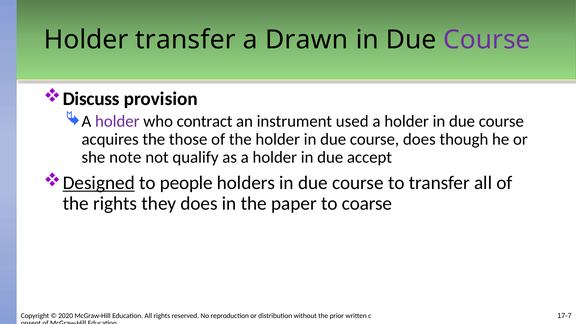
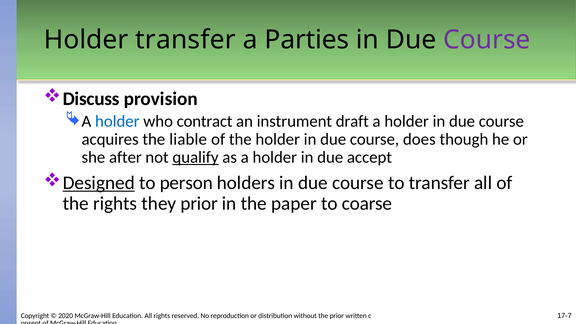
Drawn: Drawn -> Parties (307, 40)
holder colour: purple -> blue (117, 121)
used: used -> draft (352, 121)
those: those -> liable (188, 139)
note: note -> after (125, 157)
qualify underline: none -> present (195, 157)
people: people -> person (186, 183)
they does: does -> prior (199, 204)
